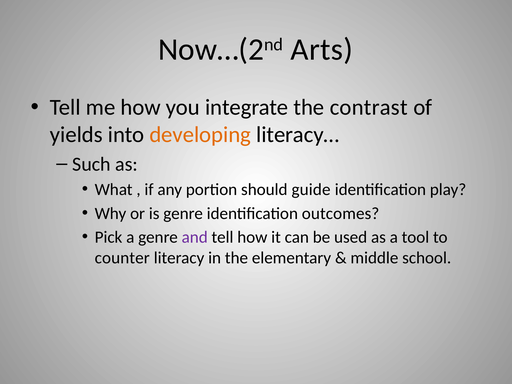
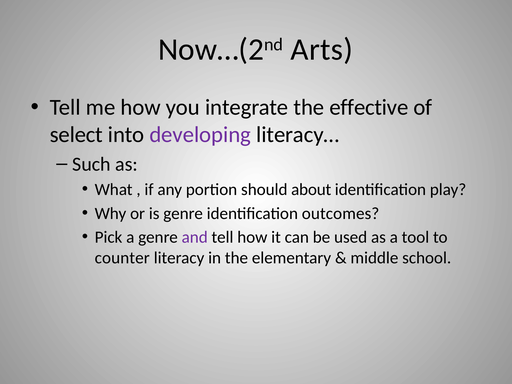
contrast: contrast -> effective (369, 107)
yields: yields -> select (76, 135)
developing colour: orange -> purple (200, 135)
guide: guide -> about (311, 190)
